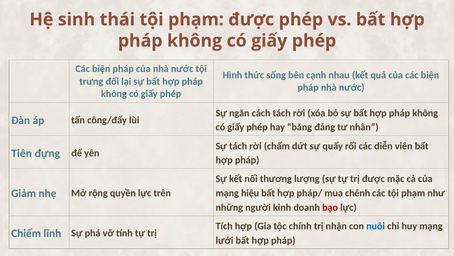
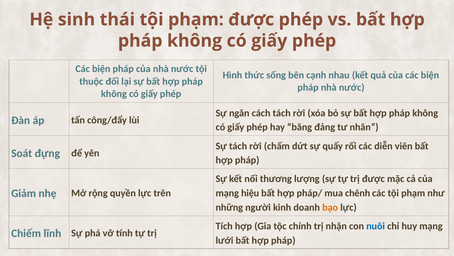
trưng: trưng -> thuộc (91, 81)
Tiên: Tiên -> Soát (22, 153)
bạo colour: red -> orange (330, 207)
